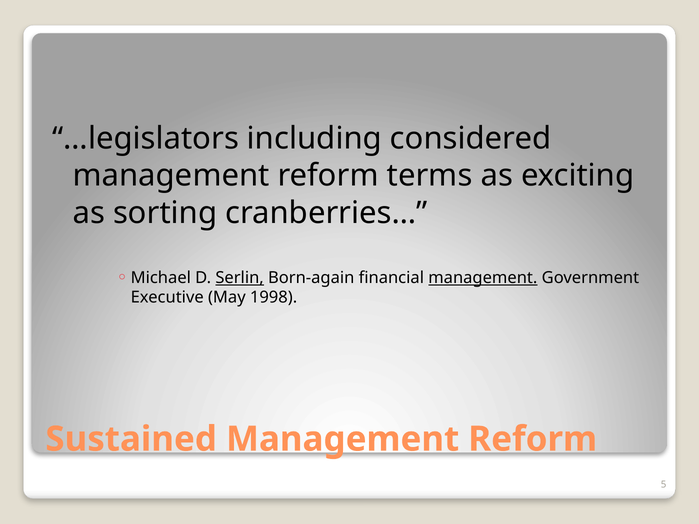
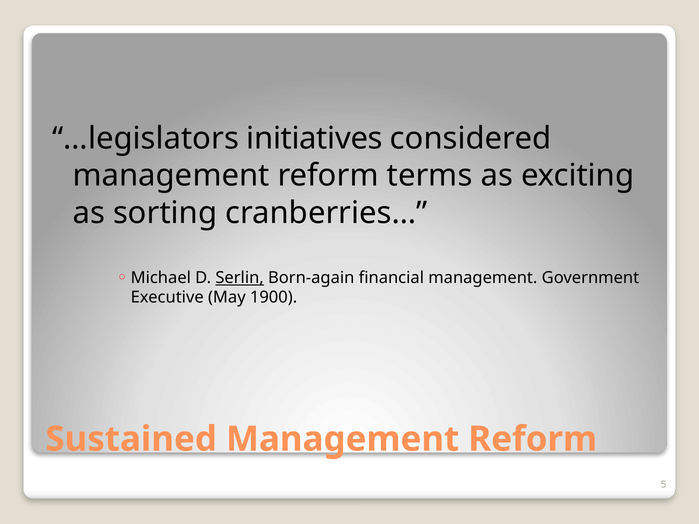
including: including -> initiatives (315, 138)
management underline: present -> none (483, 278)
1998: 1998 -> 1900 (274, 298)
